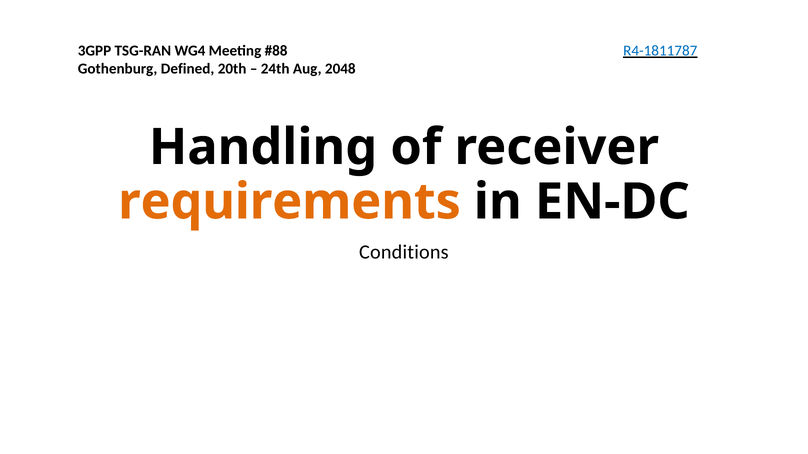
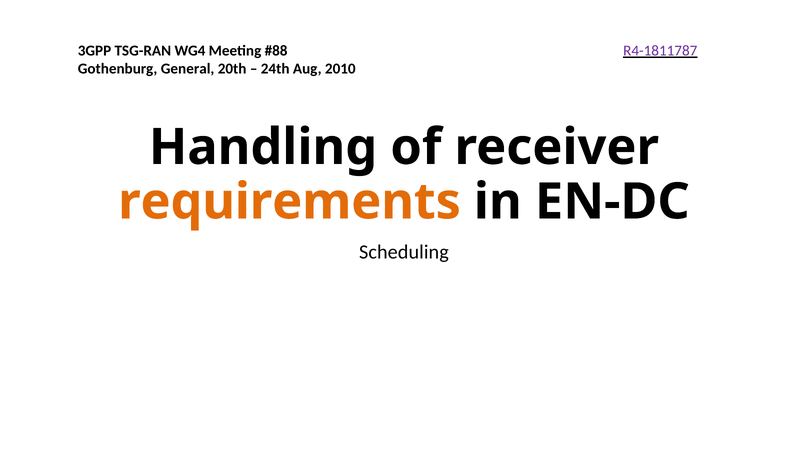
R4-1811787 colour: blue -> purple (660, 51)
Defined: Defined -> General (188, 69)
2048: 2048 -> 2010 (340, 69)
Conditions: Conditions -> Scheduling (404, 253)
